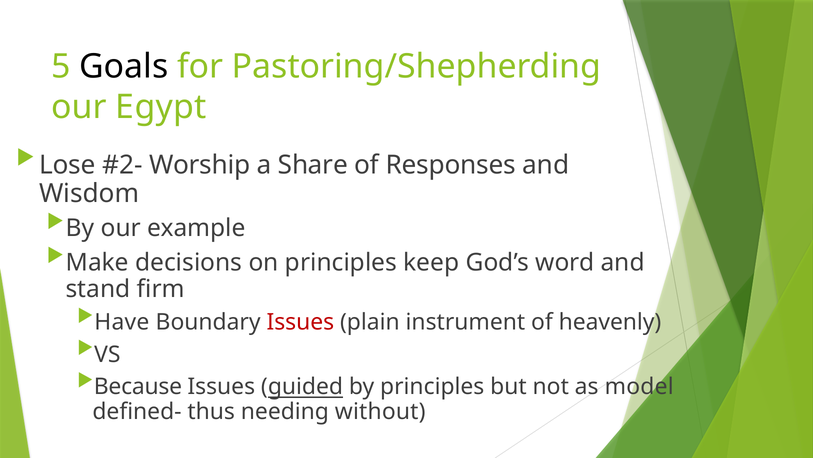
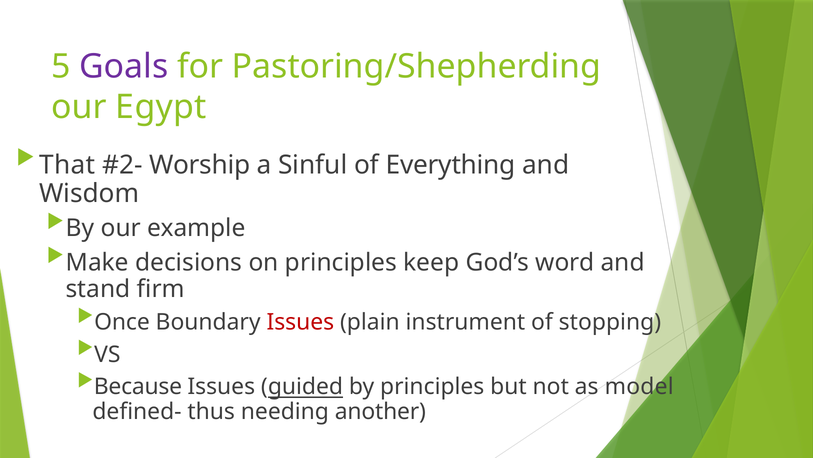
Goals colour: black -> purple (124, 66)
Lose: Lose -> That (67, 165)
Share: Share -> Sinful (313, 165)
Responses: Responses -> Everything (451, 165)
Have: Have -> Once (122, 322)
heavenly: heavenly -> stopping (610, 322)
without: without -> another (380, 411)
